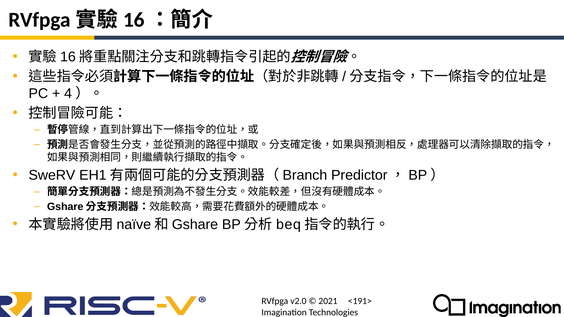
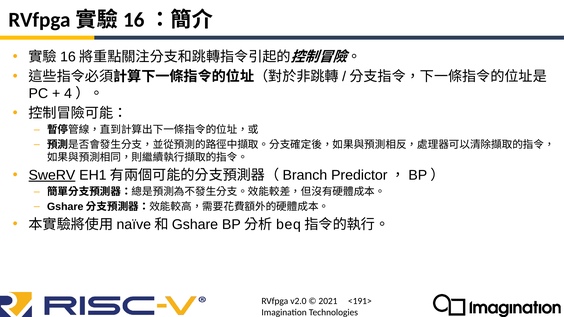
SweRV underline: none -> present (52, 175)
